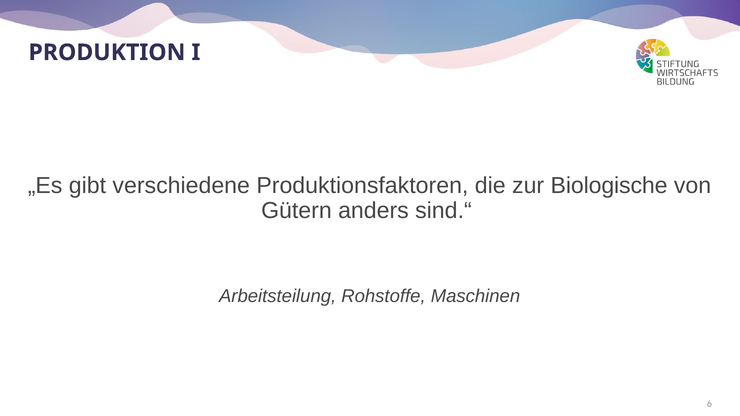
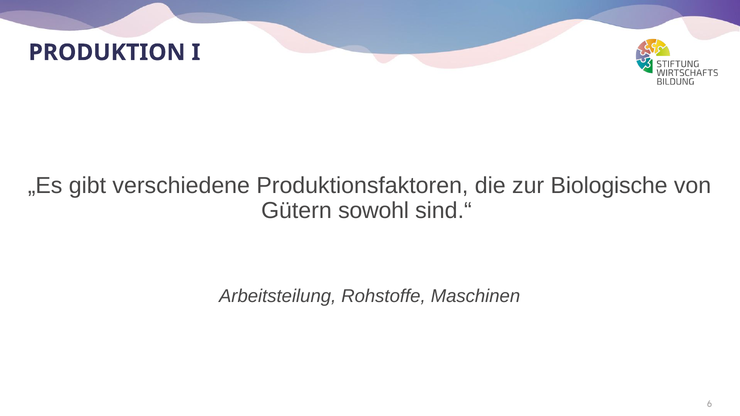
anders: anders -> sowohl (374, 211)
